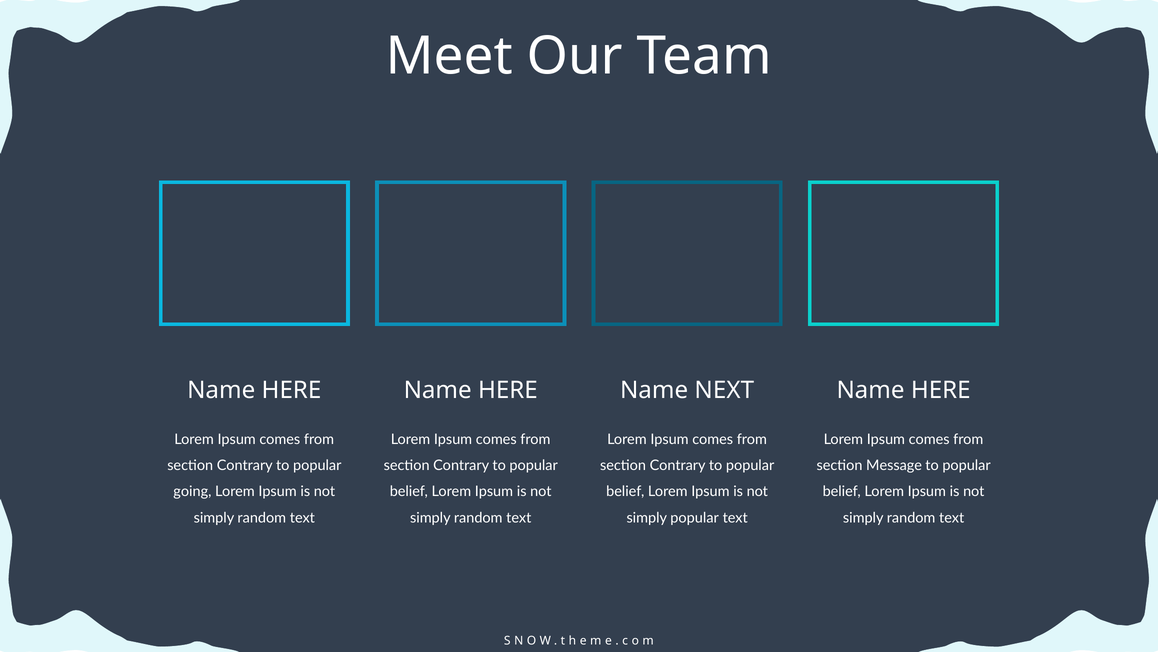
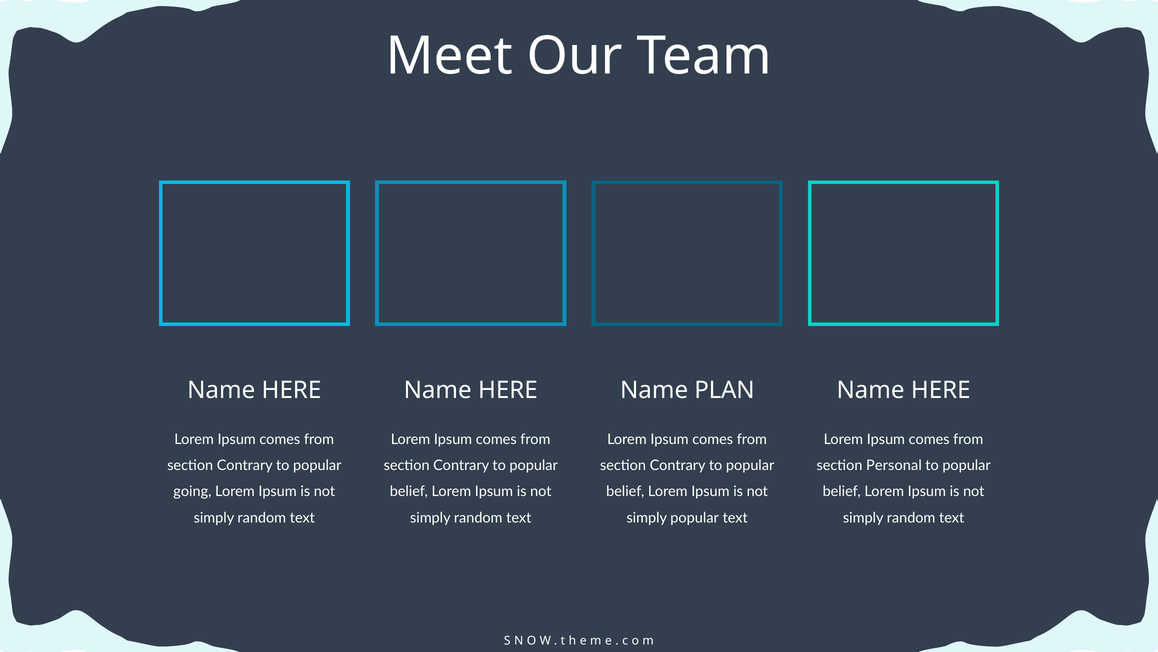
NEXT: NEXT -> PLAN (724, 390)
Message: Message -> Personal (894, 465)
